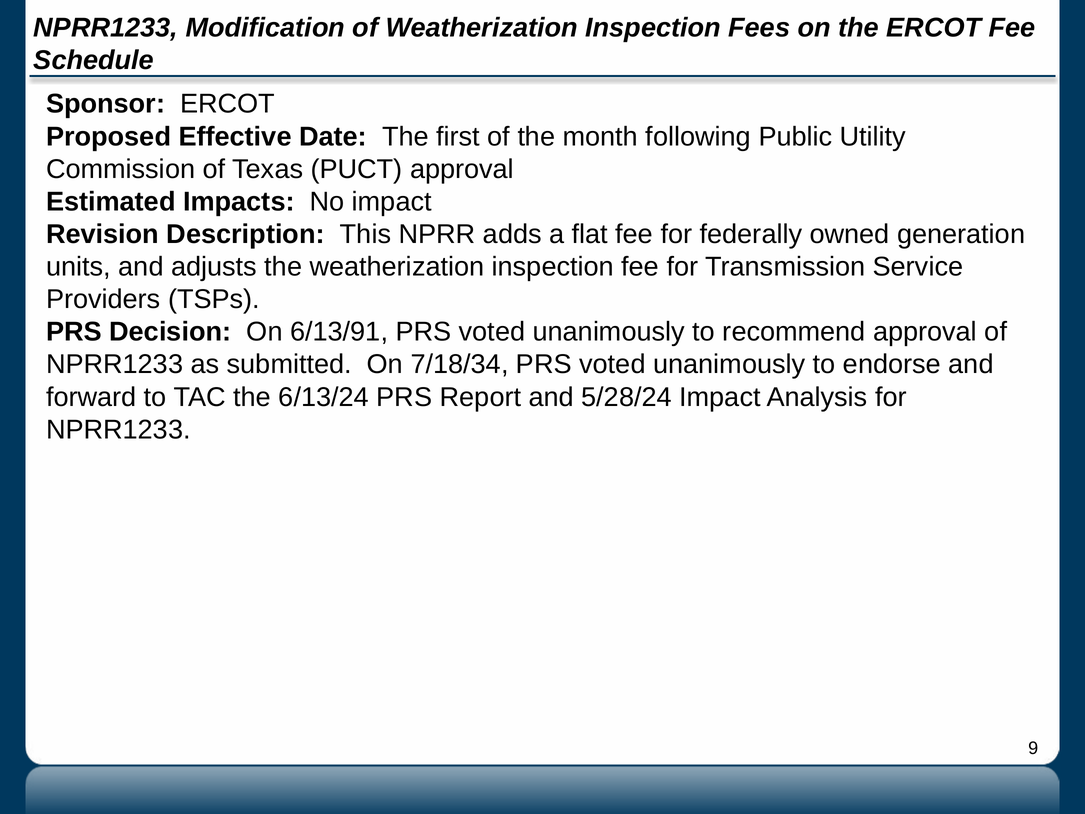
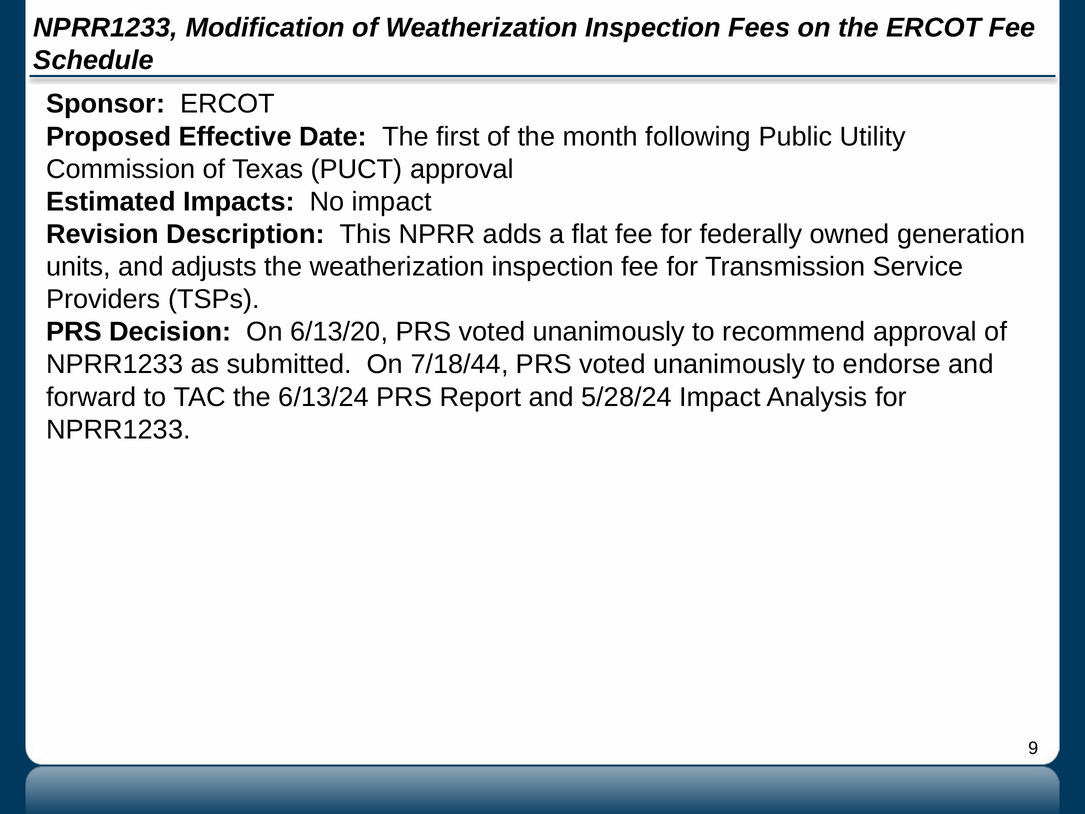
6/13/91: 6/13/91 -> 6/13/20 (339, 332)
7/18/34: 7/18/34 -> 7/18/44 (460, 364)
